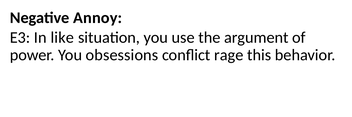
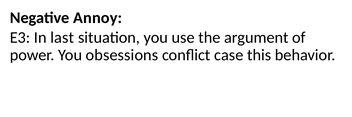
like: like -> last (62, 38)
rage: rage -> case (229, 55)
